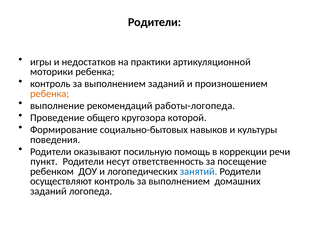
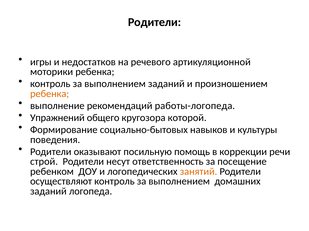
практики: практики -> речевого (151, 62)
Проведение: Проведение -> Упражнений (57, 118)
пункт: пункт -> строй (44, 162)
занятий colour: blue -> orange (199, 172)
